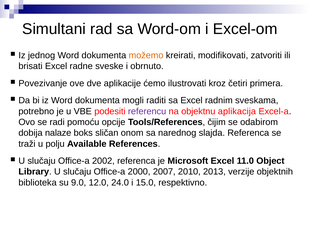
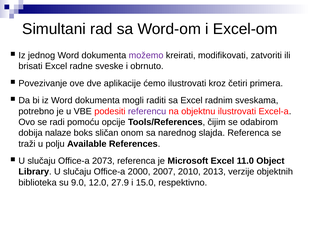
možemo colour: orange -> purple (146, 56)
objektnu aplikacija: aplikacija -> ilustrovati (237, 112)
2002: 2002 -> 2073 (103, 161)
24.0: 24.0 -> 27.9 (120, 183)
